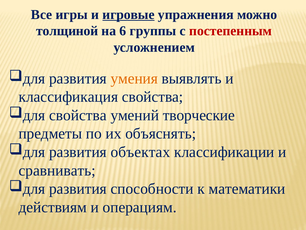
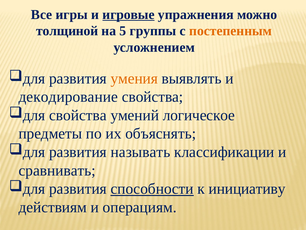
6: 6 -> 5 (123, 31)
постепенным colour: red -> orange (231, 31)
классификация: классификация -> декодирование (68, 97)
творческие: творческие -> логическое (199, 115)
объектах: объектах -> называть (140, 152)
способности underline: none -> present (152, 188)
математики: математики -> инициативу (247, 188)
